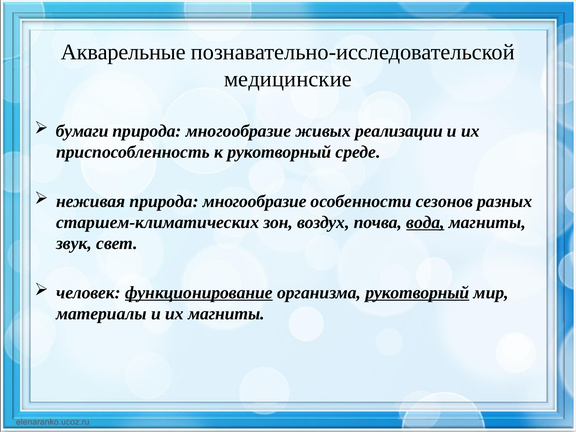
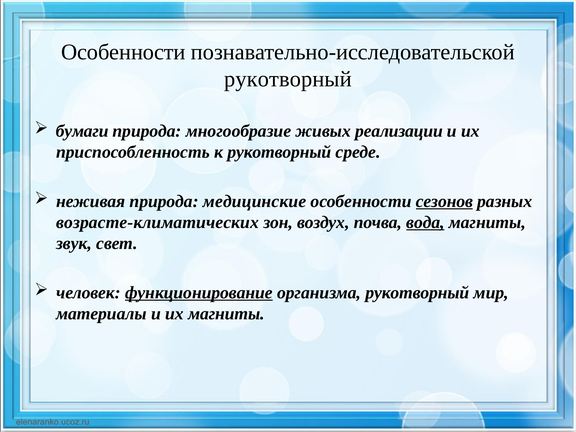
Акварельные: Акварельные -> Особенности (123, 52)
медицинские: медицинские -> рукотворный (288, 79)
неживая природа многообразие: многообразие -> медицинские (255, 201)
сезонов underline: none -> present (444, 201)
старшем-климатических: старшем-климатических -> возрасте-климатических (158, 222)
рукотворный underline: present -> none (417, 293)
